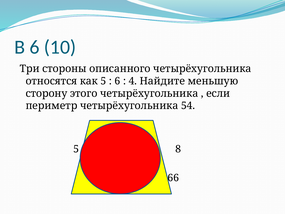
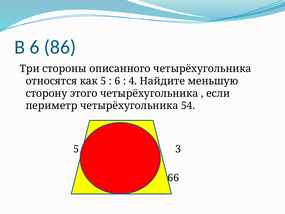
10: 10 -> 86 (60, 47)
8: 8 -> 3 (178, 149)
